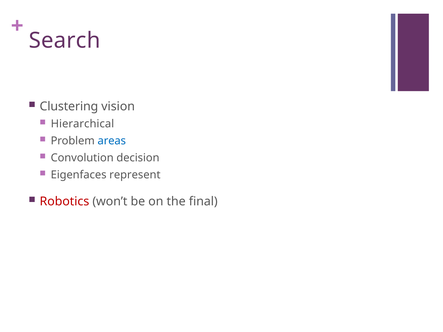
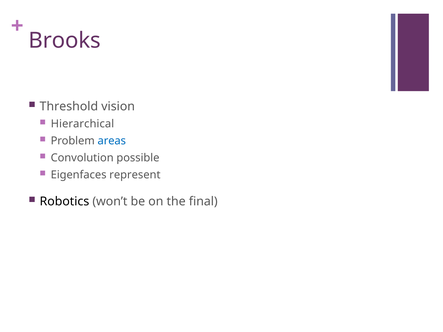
Search: Search -> Brooks (65, 41)
Clustering: Clustering -> Threshold (69, 106)
decision: decision -> possible (138, 158)
Robotics colour: red -> black (64, 201)
